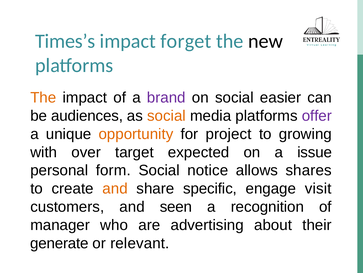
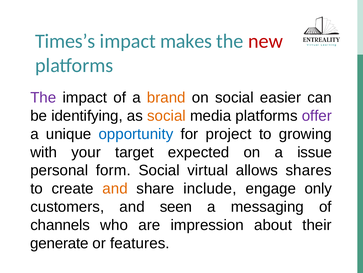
forget: forget -> makes (186, 41)
new colour: black -> red (265, 41)
The colour: orange -> purple (43, 97)
brand colour: purple -> orange (166, 97)
audiences: audiences -> identifying (87, 116)
opportunity colour: orange -> blue (136, 134)
over: over -> your (86, 152)
notice: notice -> virtual (208, 170)
specific: specific -> include (210, 188)
visit: visit -> only (318, 188)
recognition: recognition -> messaging (267, 206)
manager: manager -> channels (60, 224)
advertising: advertising -> impression (207, 224)
relevant: relevant -> features (140, 243)
